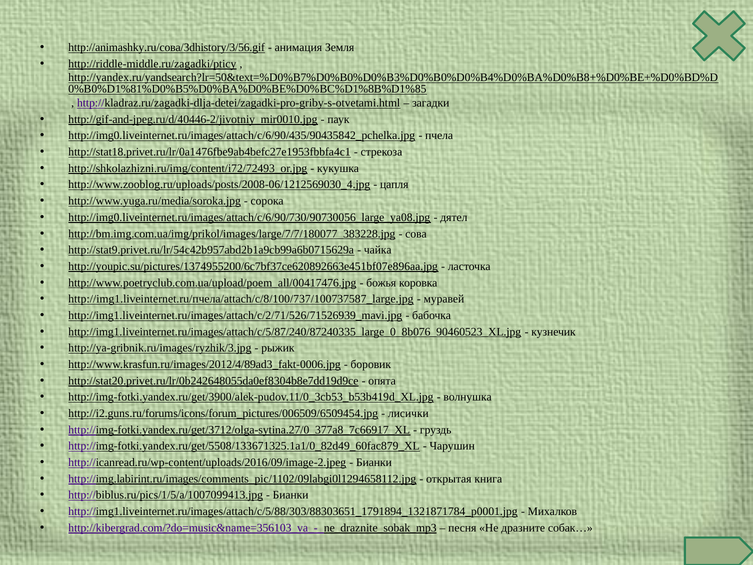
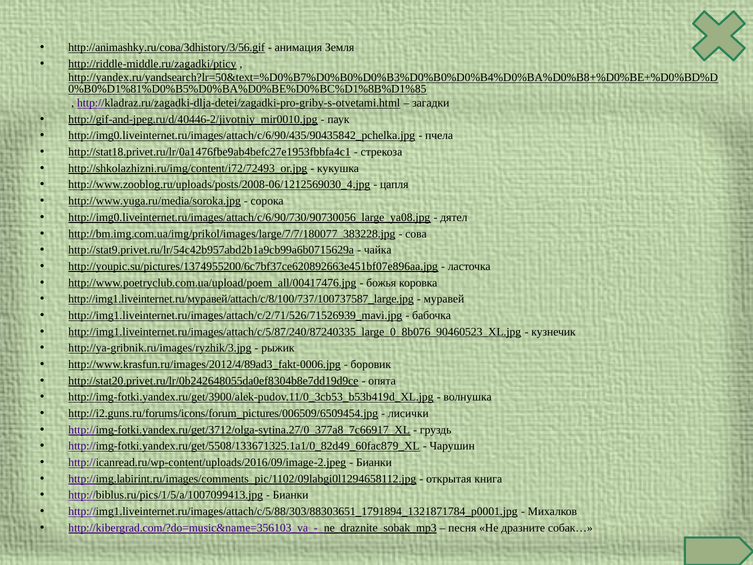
http://img1.liveinternet.ru/пчела/attach/c/8/100/737/100737587_large.jpg: http://img1.liveinternet.ru/пчела/attach/c/8/100/737/100737587_large.jpg -> http://img1.liveinternet.ru/муравей/attach/c/8/100/737/100737587_large.jpg (241, 299)
